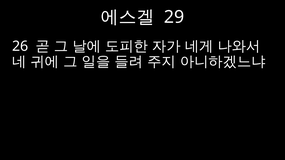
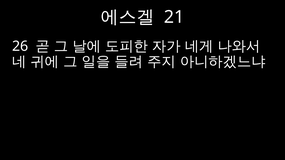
29: 29 -> 21 (174, 17)
